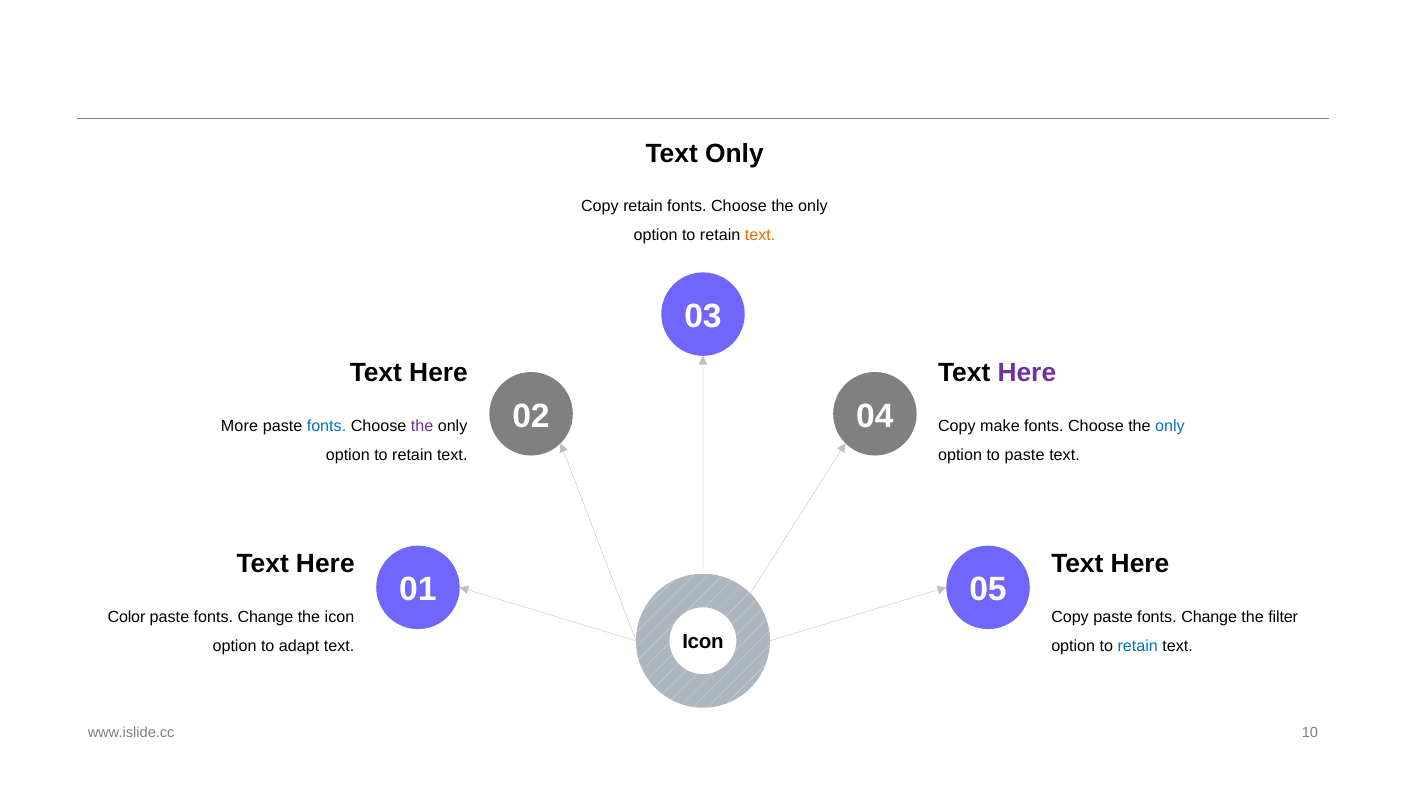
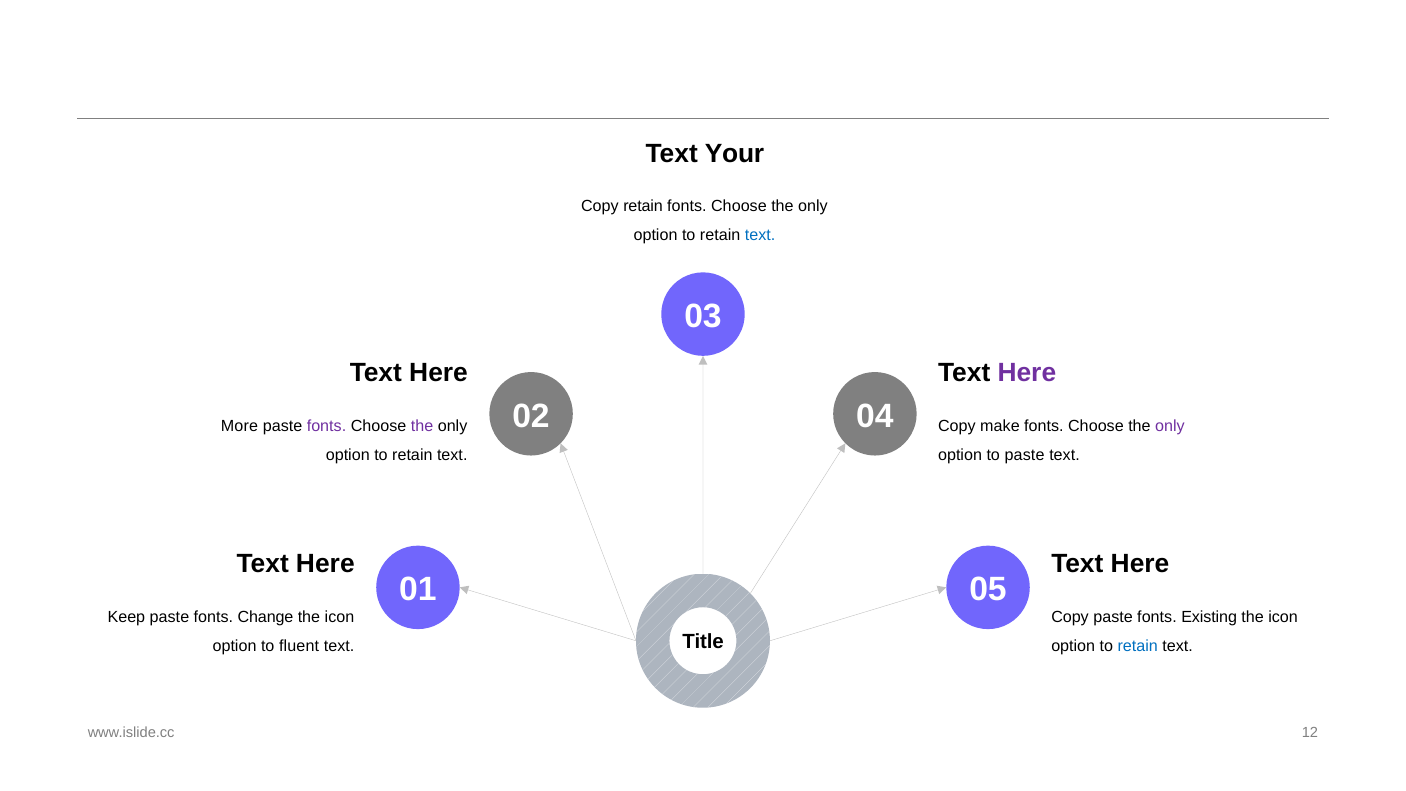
Text Only: Only -> Your (735, 153)
text colour: orange -> blue (760, 235)
fonts colour: blue -> purple (327, 426)
only colour: blue -> purple (1170, 426)
Color: Color -> Keep (126, 617)
Copy paste fonts Change: Change -> Existing (1209, 617)
filter: filter -> icon (1283, 617)
Icon: Icon -> Title (703, 642)
adapt: adapt -> fluent (299, 646)
10: 10 -> 12 (1310, 733)
